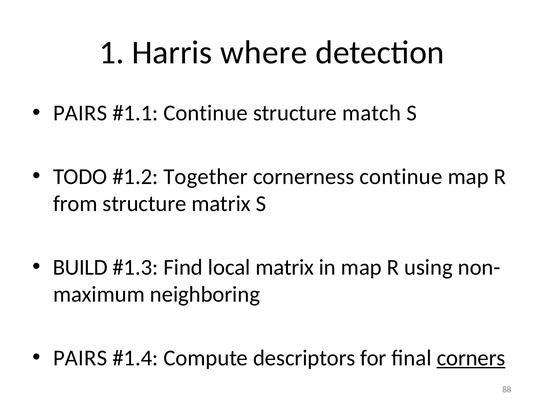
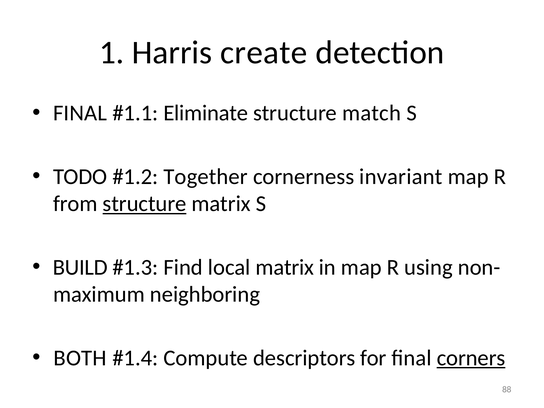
where: where -> create (264, 53)
PAIRS: PAIRS -> FINAL (80, 113)
Continue: Continue -> Eliminate (206, 113)
cornerness continue: continue -> invariant (401, 177)
structure underline: none -> present (145, 204)
PAIRS: PAIRS -> BOTH (80, 358)
